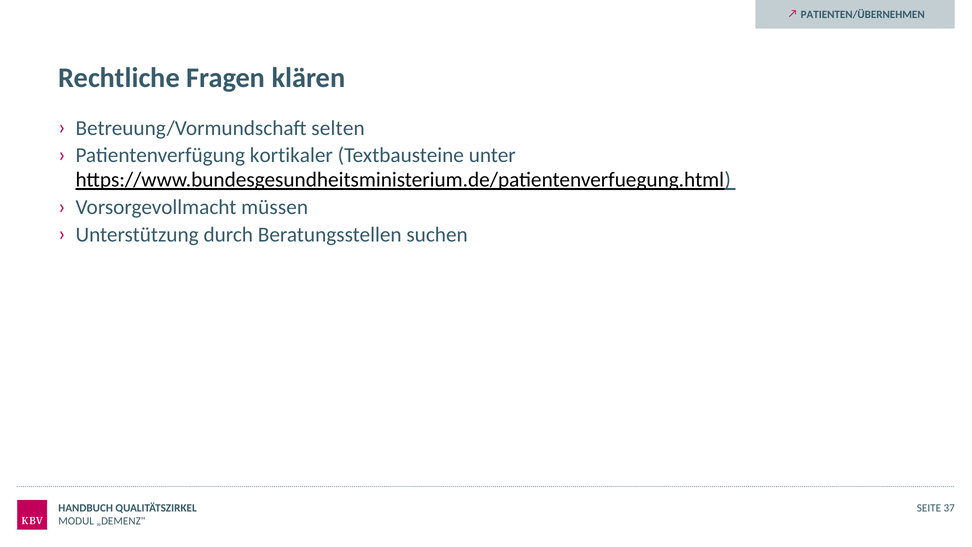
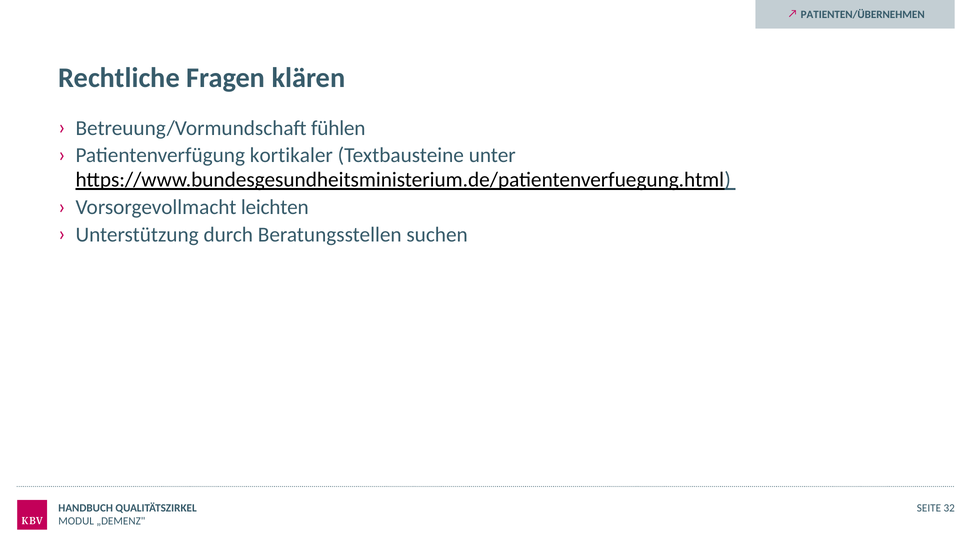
selten: selten -> fühlen (338, 128)
müssen: müssen -> leichten (275, 207)
37: 37 -> 32 (949, 508)
